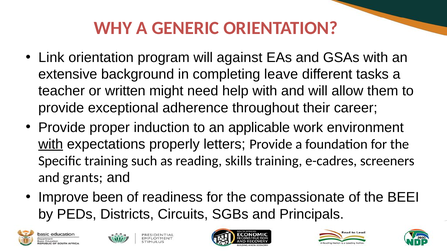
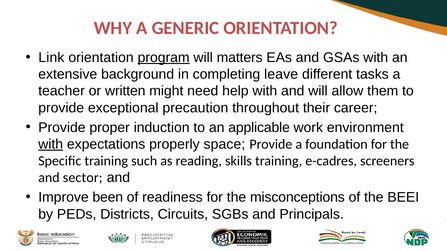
program underline: none -> present (164, 58)
against: against -> matters (240, 58)
adherence: adherence -> precaution (195, 108)
letters: letters -> space (224, 144)
grants: grants -> sector (83, 178)
compassionate: compassionate -> misconceptions (297, 198)
